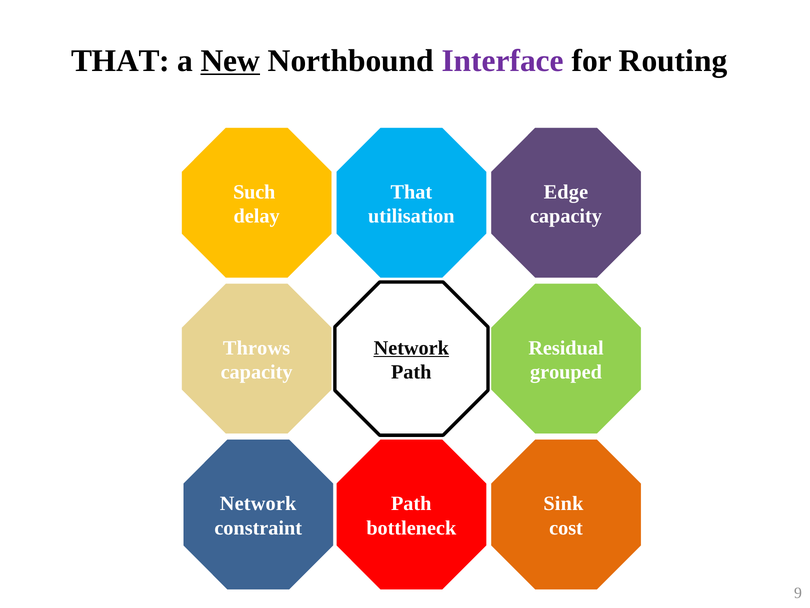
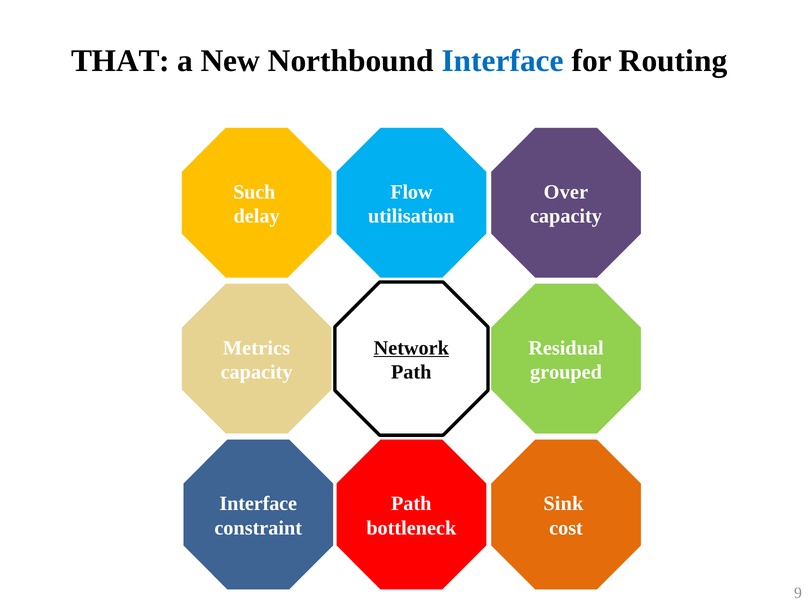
New underline: present -> none (230, 61)
Interface colour: purple -> blue (503, 61)
That: That -> Flow (411, 192)
Edge: Edge -> Over (566, 192)
Throws: Throws -> Metrics (257, 348)
Network: Network -> Interface (258, 503)
